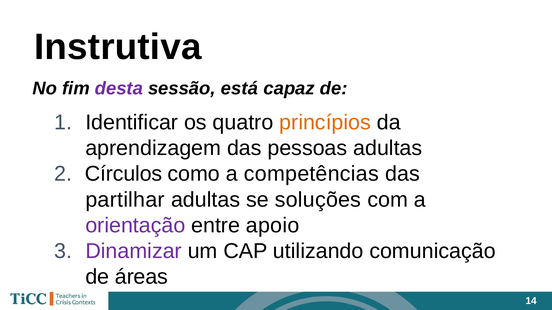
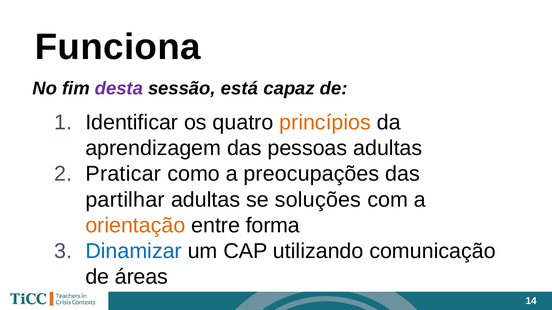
Instrutiva: Instrutiva -> Funciona (118, 47)
Círculos: Círculos -> Praticar (123, 174)
competências: competências -> preocupações (311, 174)
orientação colour: purple -> orange (135, 226)
apoio: apoio -> forma (273, 226)
Dinamizar colour: purple -> blue (134, 252)
